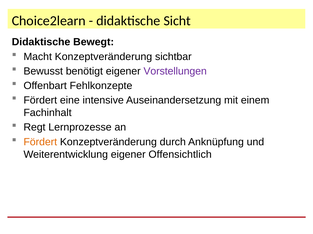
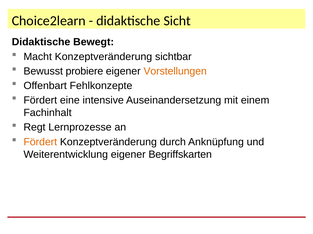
benötigt: benötigt -> probiere (84, 71)
Vorstellungen colour: purple -> orange (175, 71)
Offensichtlich: Offensichtlich -> Begriffskarten (180, 155)
